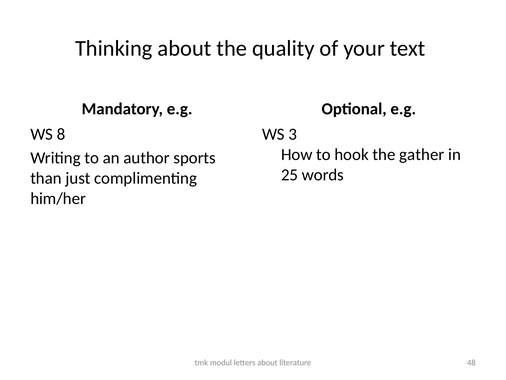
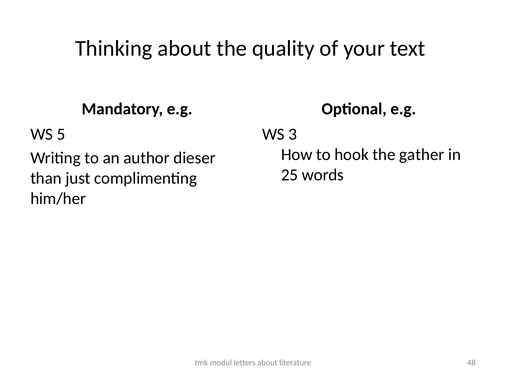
8: 8 -> 5 (61, 134)
sports: sports -> dieser (195, 158)
